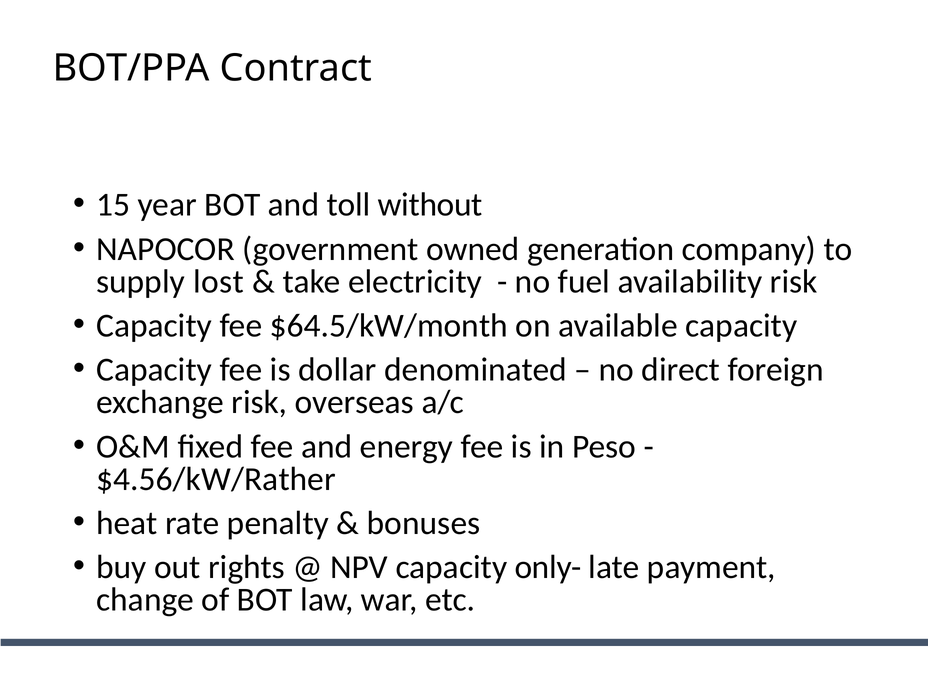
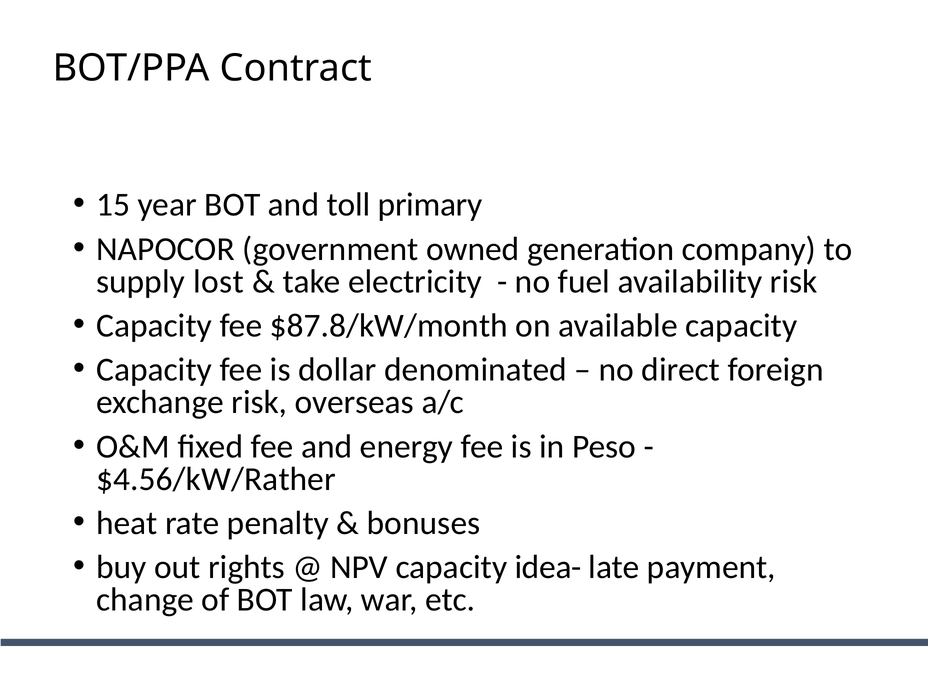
without: without -> primary (430, 205)
$64.5/kW/month: $64.5/kW/month -> $87.8/kW/month (389, 326)
only-: only- -> idea- (548, 567)
